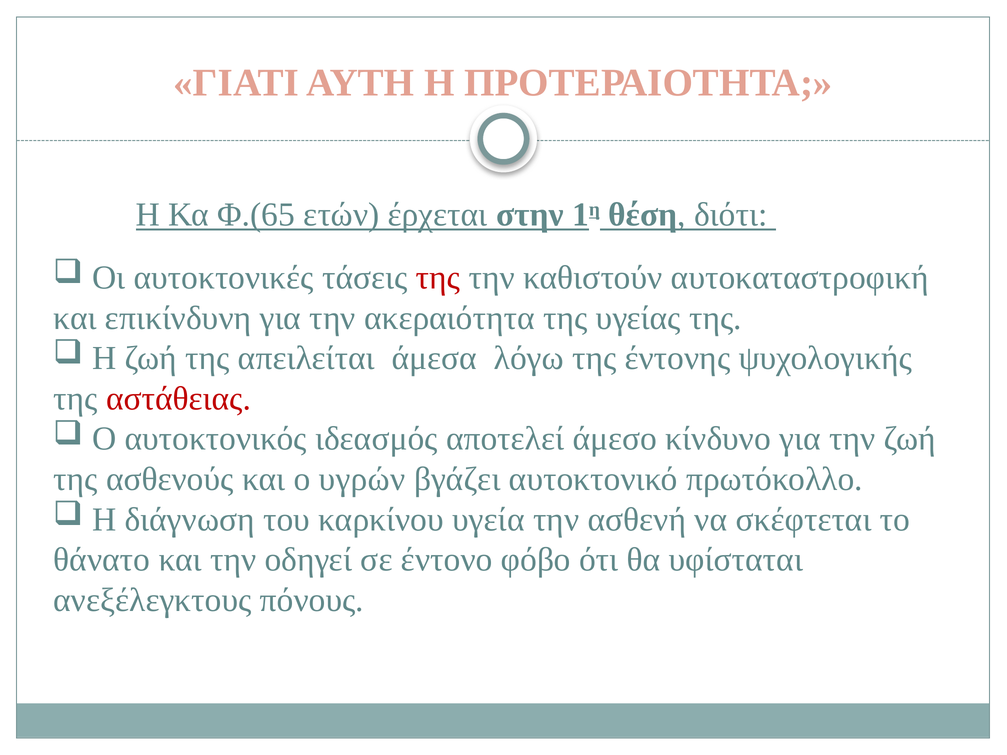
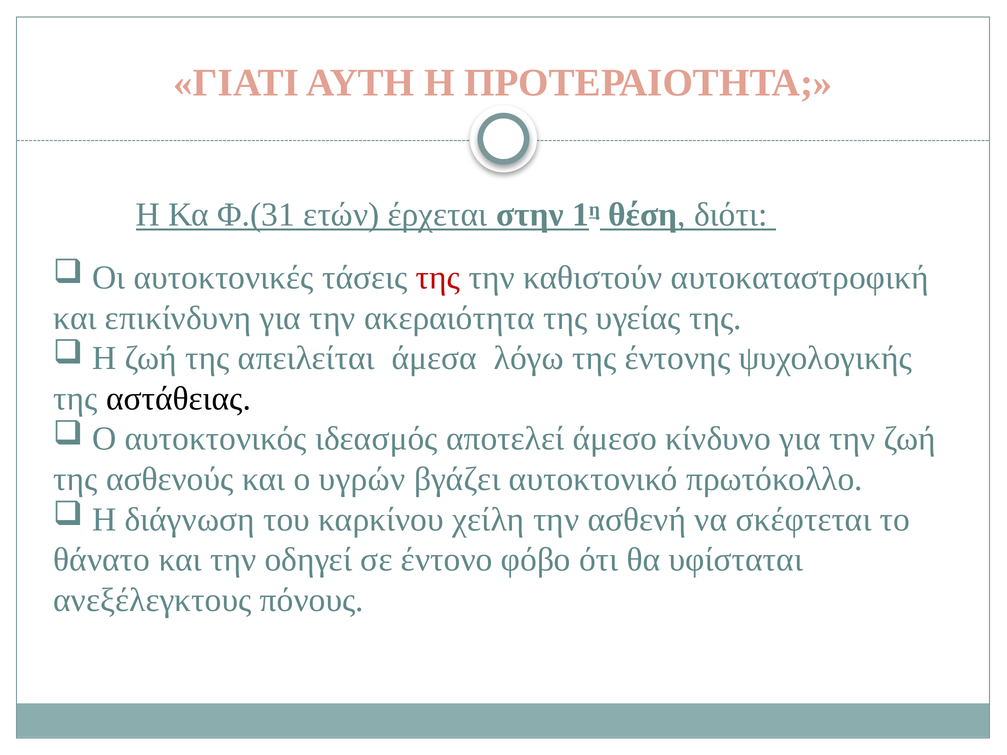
Φ.(65: Φ.(65 -> Φ.(31 (256, 215)
αστάθειας colour: red -> black (179, 399)
υγεία: υγεία -> χείλη (488, 520)
